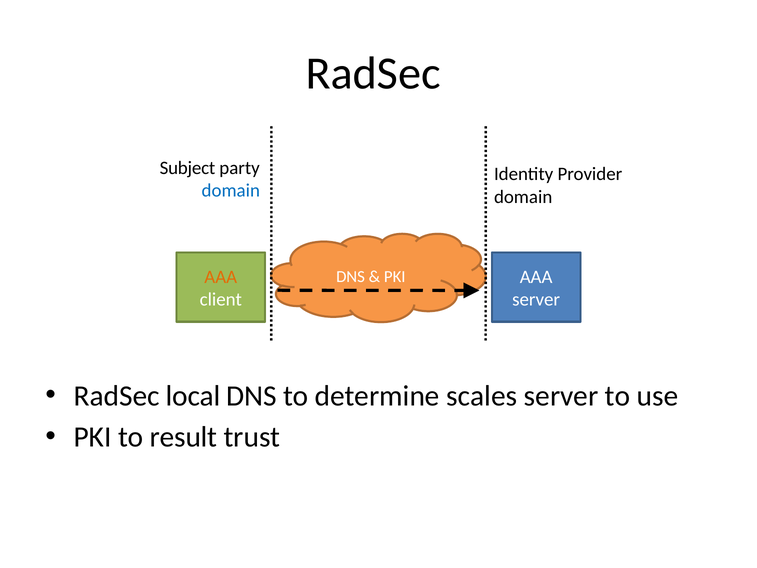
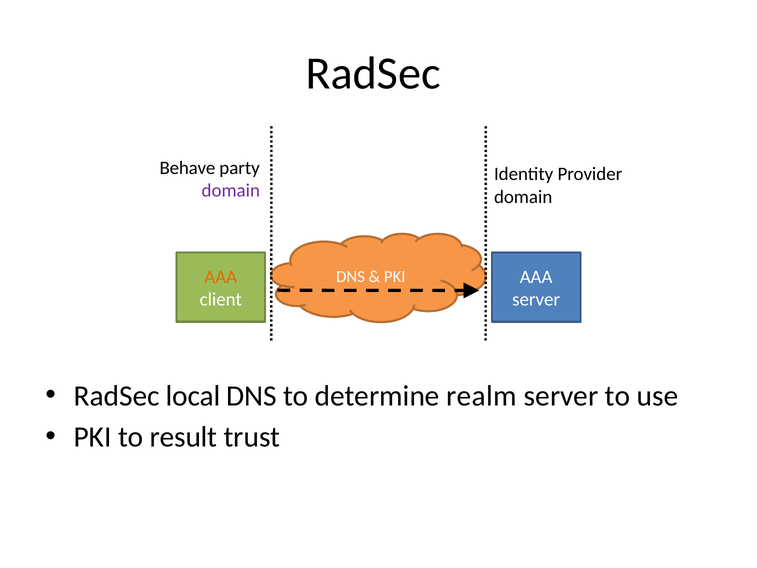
Subject: Subject -> Behave (187, 168)
domain colour: blue -> purple (231, 190)
scales: scales -> realm (482, 396)
